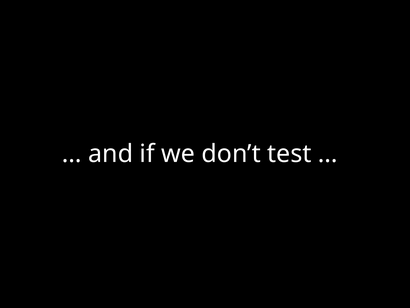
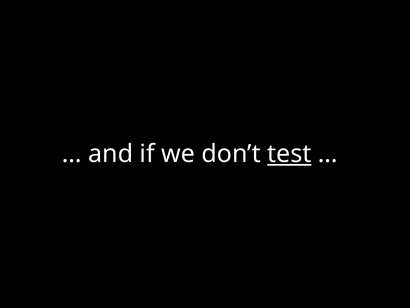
test underline: none -> present (289, 154)
